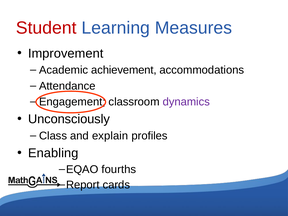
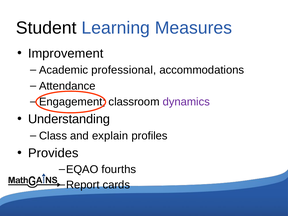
Student colour: red -> black (46, 28)
achievement: achievement -> professional (124, 70)
Unconsciously: Unconsciously -> Understanding (69, 119)
Enabling: Enabling -> Provides (53, 153)
